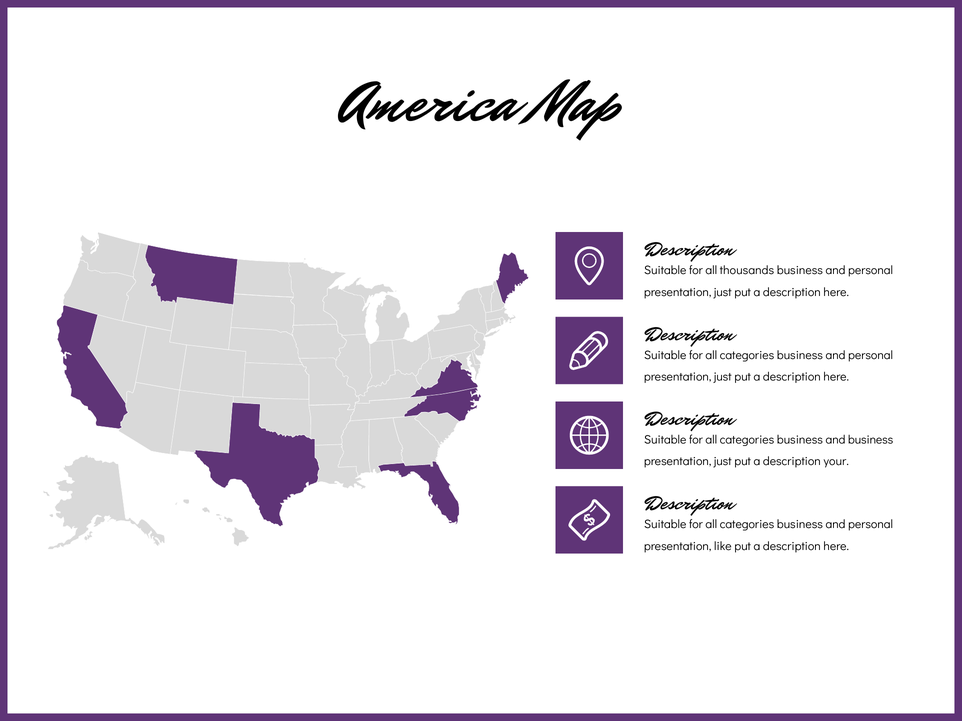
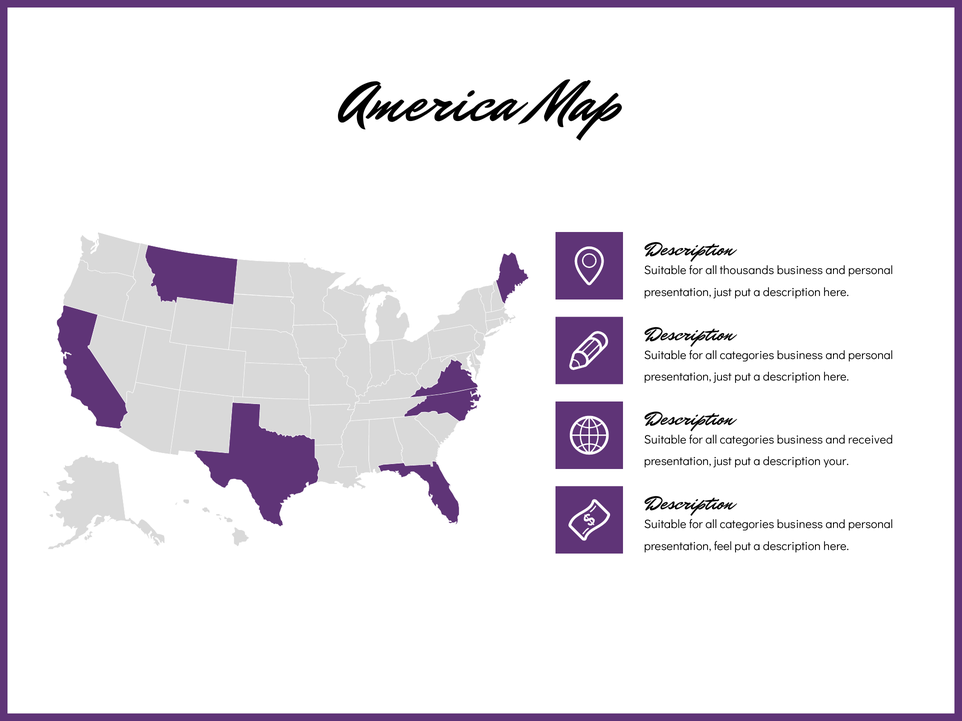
and business: business -> received (871, 440)
like: like -> feel (723, 547)
